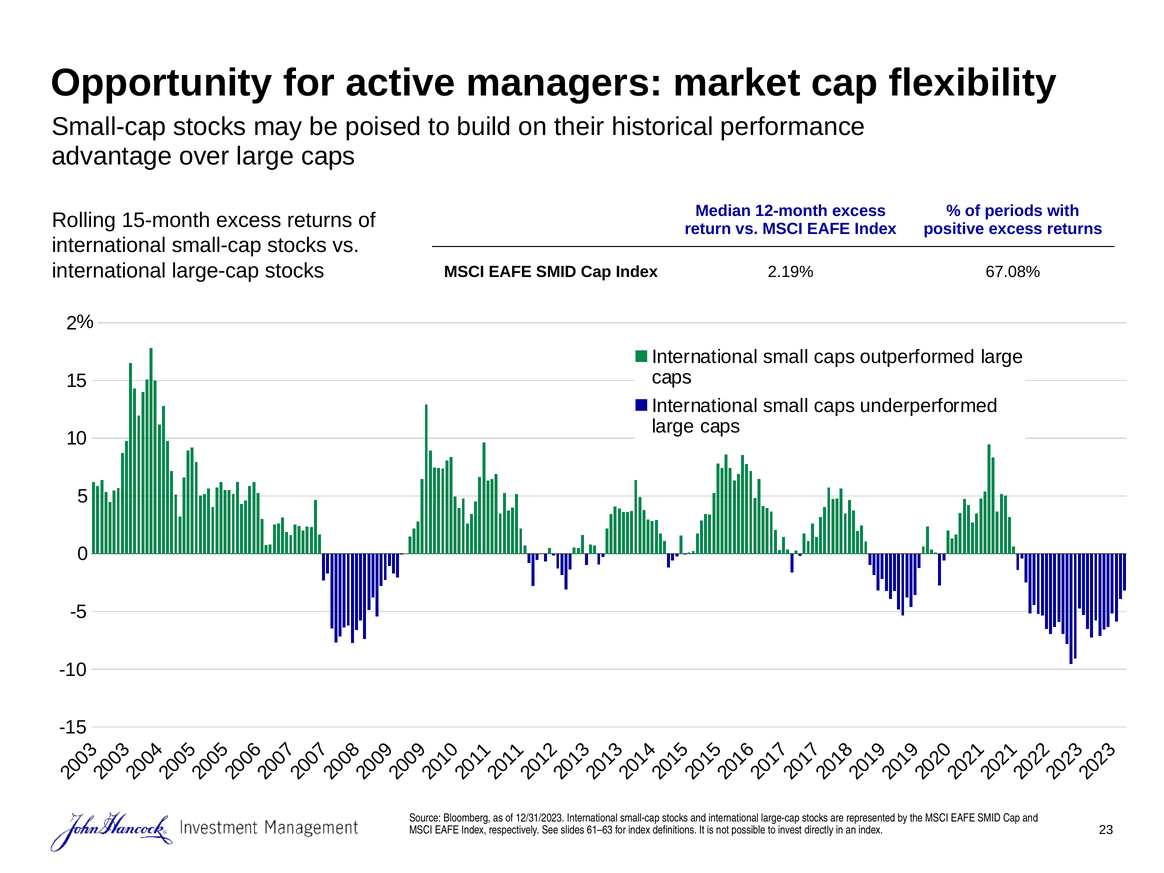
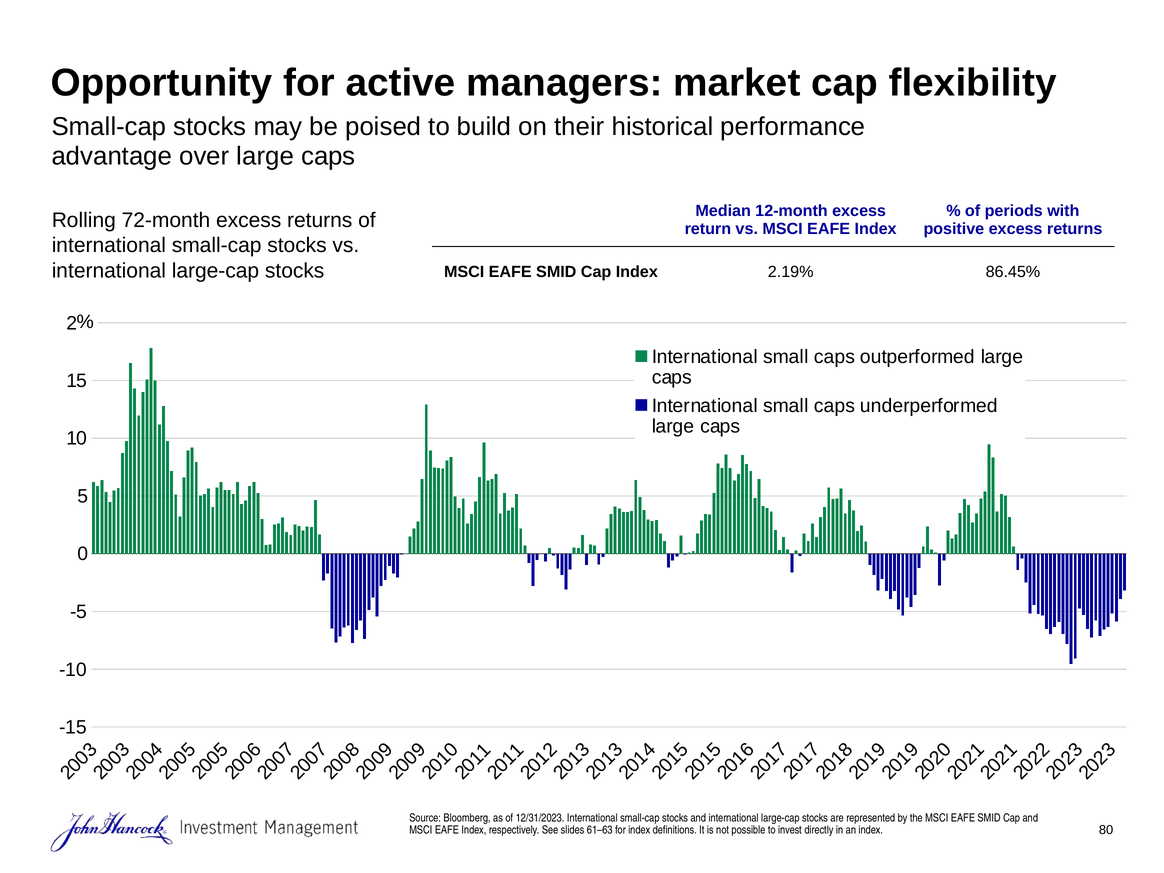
15-month: 15-month -> 72-month (166, 220)
67.08%: 67.08% -> 86.45% (1013, 272)
23: 23 -> 80 (1106, 830)
